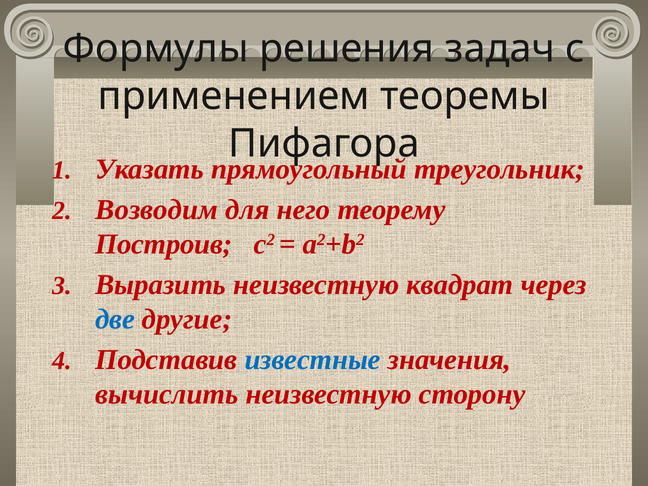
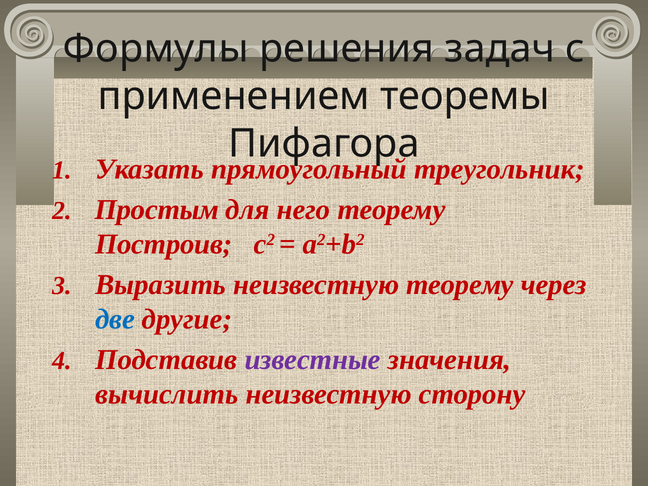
Возводим: Возводим -> Простым (157, 210)
неизвестную квадрат: квадрат -> теорему (460, 285)
известные colour: blue -> purple (313, 359)
